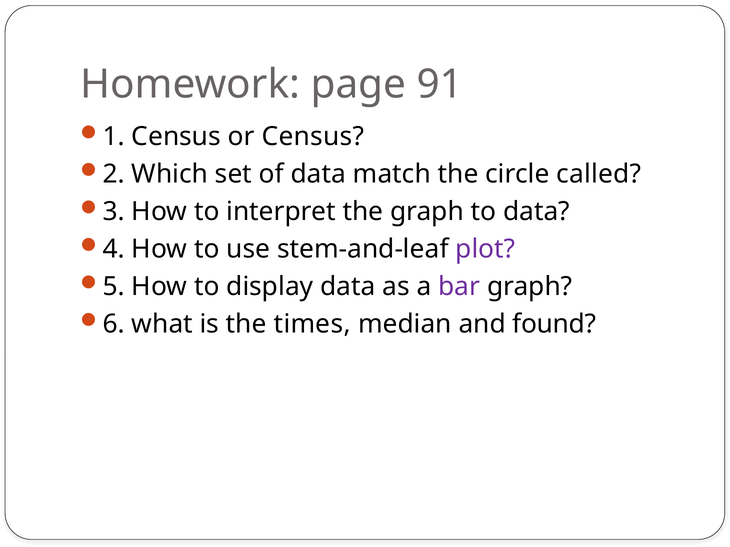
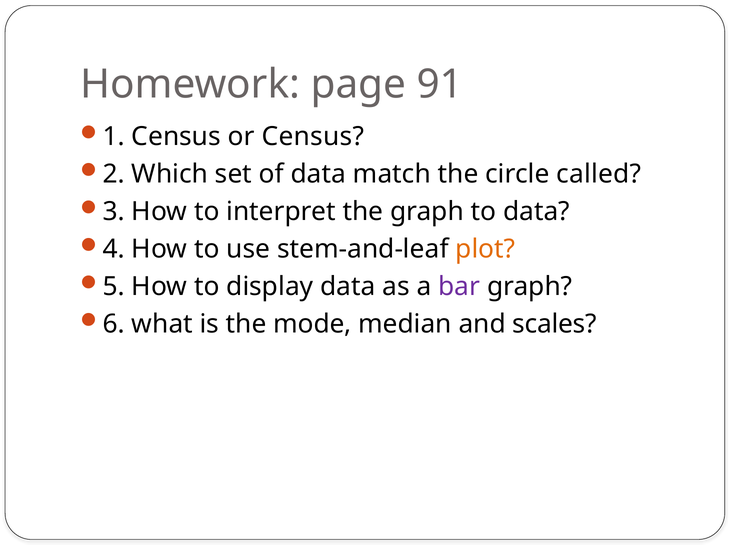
plot colour: purple -> orange (485, 249)
times: times -> mode (312, 324)
found: found -> scales (554, 324)
